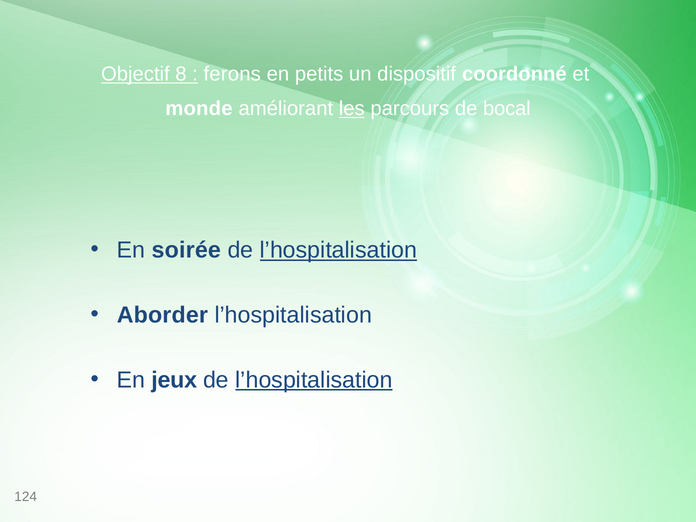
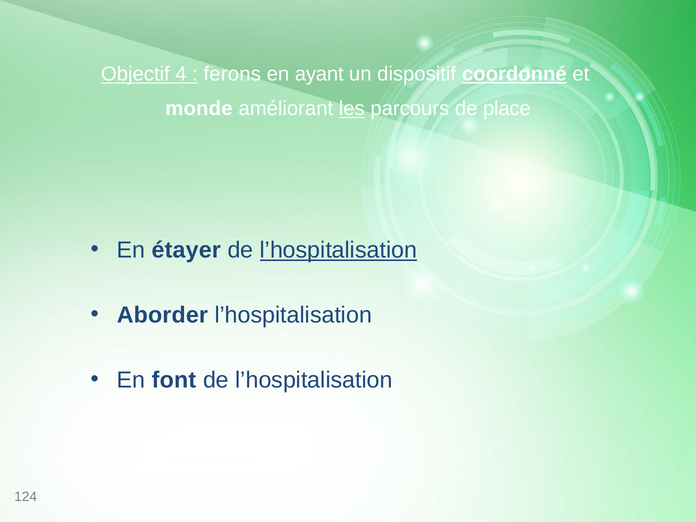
8: 8 -> 4 (181, 74)
petits: petits -> ayant (319, 74)
coordonné underline: none -> present (514, 74)
bocal: bocal -> place (507, 109)
soirée: soirée -> étayer (186, 250)
jeux: jeux -> font (174, 380)
l’hospitalisation underline: present -> none (314, 380)
